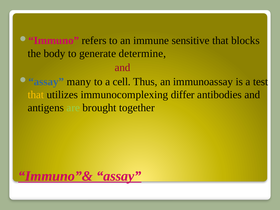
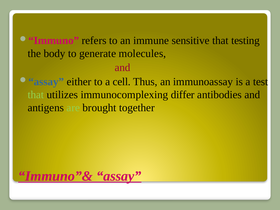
blocks: blocks -> testing (246, 40)
determine: determine -> molecules (142, 54)
many: many -> either (79, 82)
that colour: yellow -> light green (36, 95)
